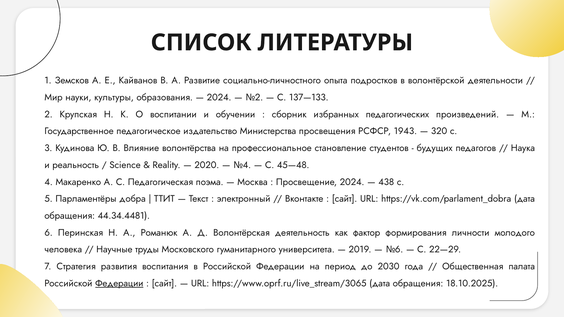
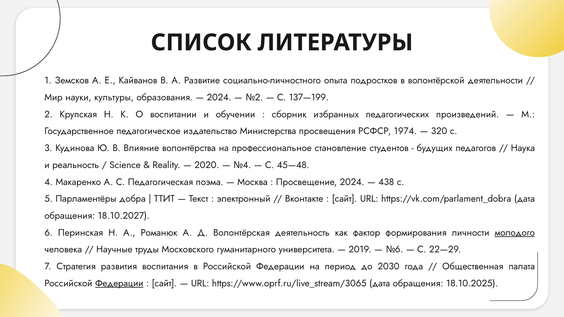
137—133: 137—133 -> 137—199 (309, 97)
1943: 1943 -> 1974 (405, 131)
44.34.4481: 44.34.4481 -> 18.10.2027 (124, 216)
молодого underline: none -> present (515, 233)
